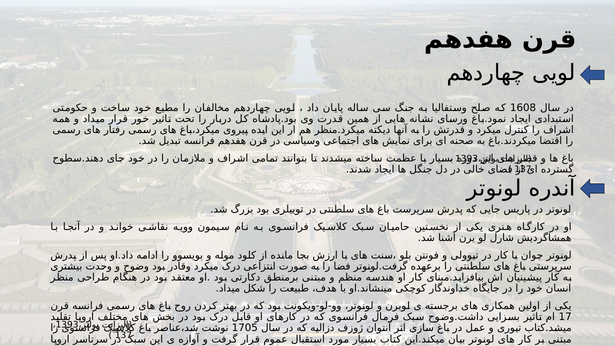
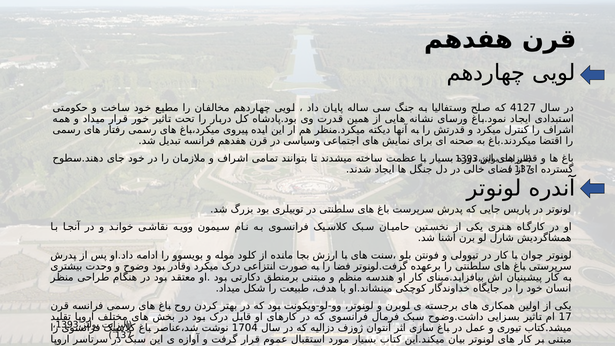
1608: 1608 -> 4127 (523, 108)
1705: 1705 -> 1704 (245, 328)
